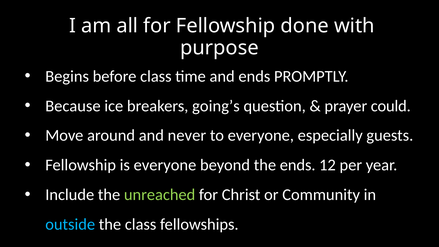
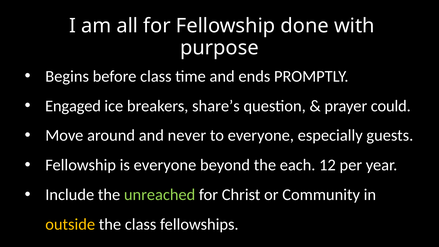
Because: Because -> Engaged (73, 106)
going’s: going’s -> share’s (216, 106)
the ends: ends -> each (298, 165)
outside colour: light blue -> yellow (70, 224)
